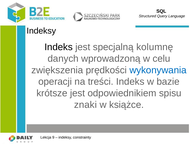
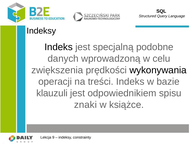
kolumnę: kolumnę -> podobne (155, 47)
wykonywania colour: blue -> black (158, 70)
krótsze: krótsze -> klauzuli (52, 93)
